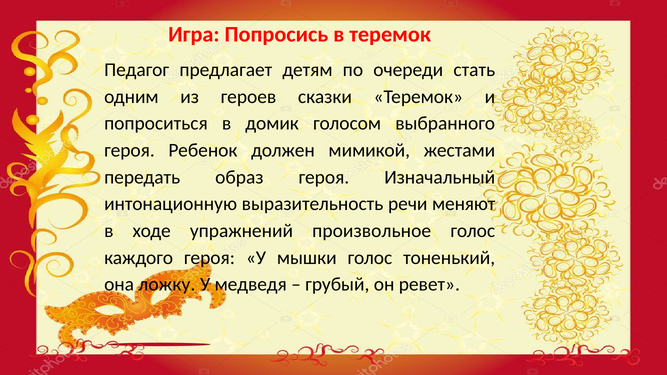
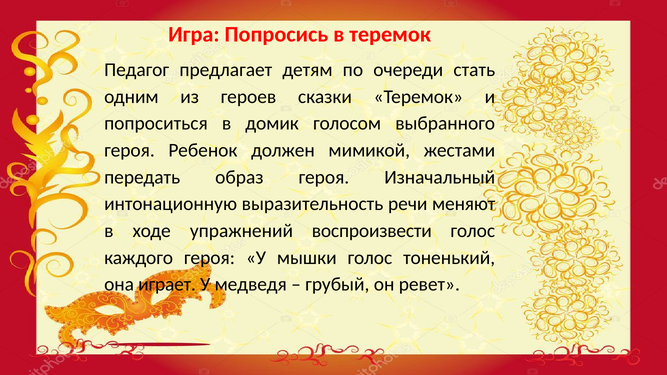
произвольное: произвольное -> воспроизвести (372, 231)
ложку: ложку -> играет (167, 285)
